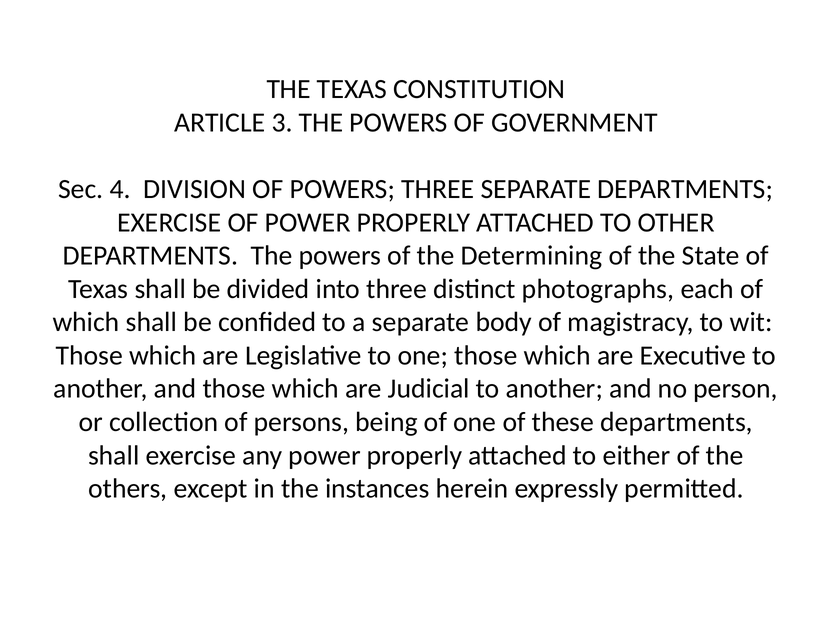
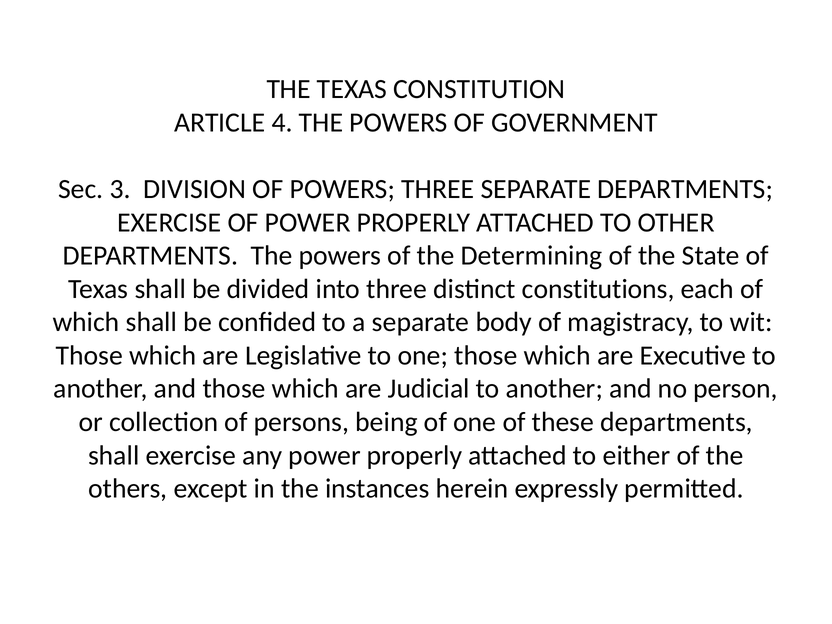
3: 3 -> 4 (282, 123)
4: 4 -> 3 (120, 189)
photographs: photographs -> constitutions (598, 289)
